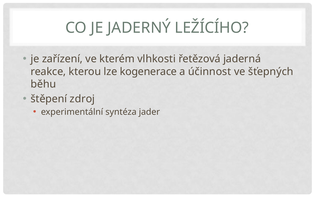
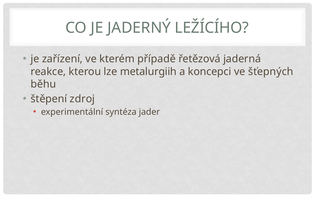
vlhkosti: vlhkosti -> případě (157, 59)
kogenerace: kogenerace -> metalurgiih (148, 72)
účinnost: účinnost -> koncepci (210, 72)
